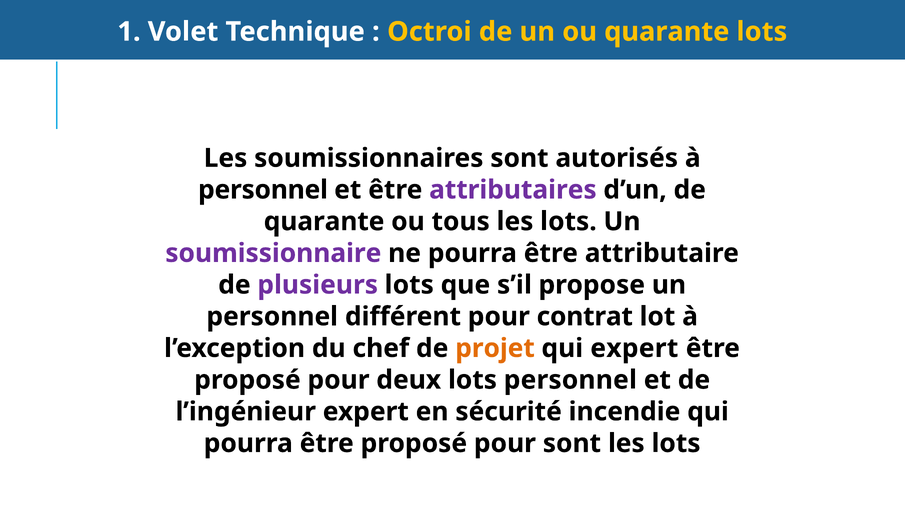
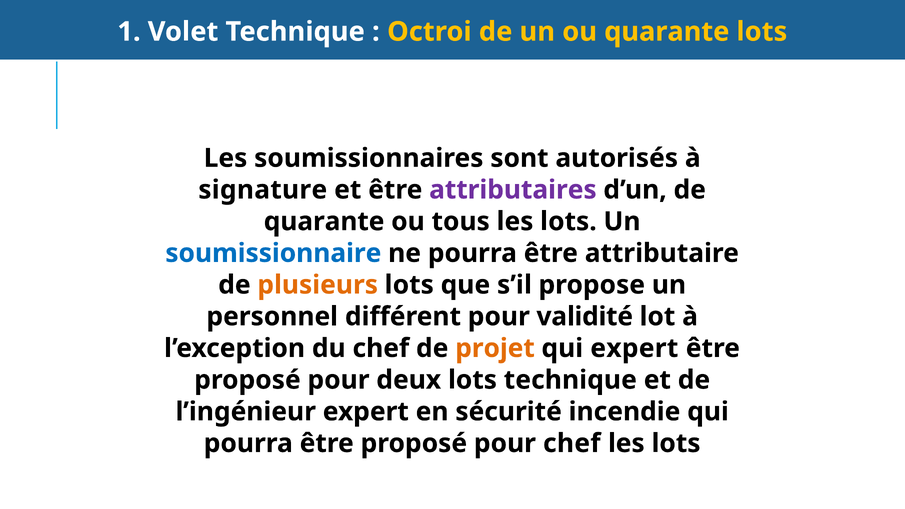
personnel: personnel -> signature (263, 190)
soumissionnaire colour: purple -> blue (273, 253)
plusieurs colour: purple -> orange (318, 285)
contrat: contrat -> validité (585, 317)
lots personnel: personnel -> technique (570, 380)
pour sont: sont -> chef (572, 443)
